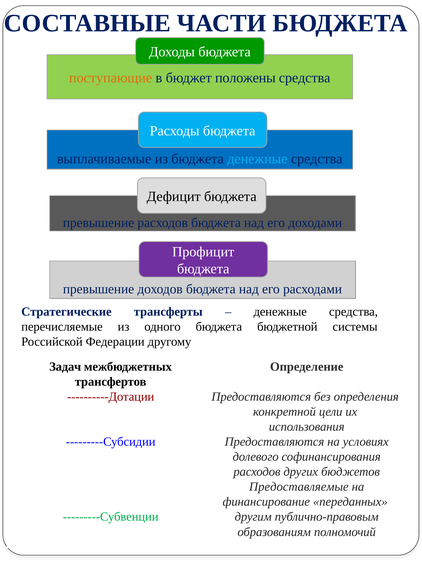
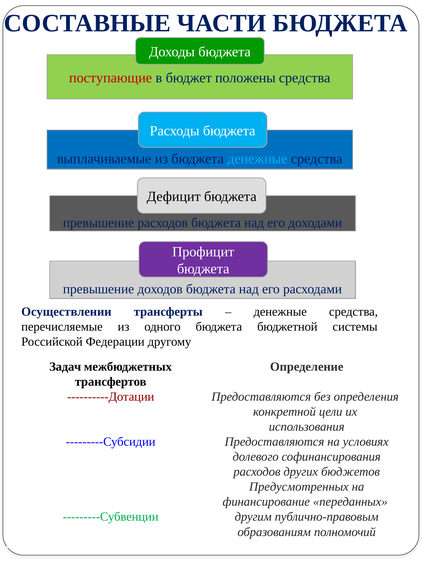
поступающие colour: orange -> red (111, 78)
Стратегические: Стратегические -> Осуществлении (66, 311)
Предоставляемые: Предоставляемые -> Предусмотренных (299, 487)
